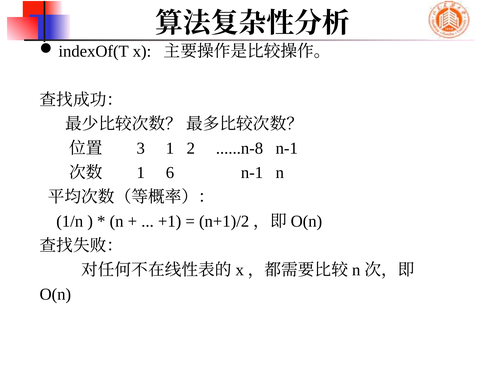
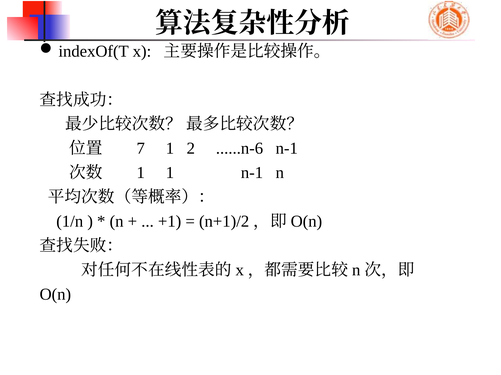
3: 3 -> 7 (141, 149)
......n-8: ......n-8 -> ......n-6 (240, 149)
1 6: 6 -> 1 (170, 173)
